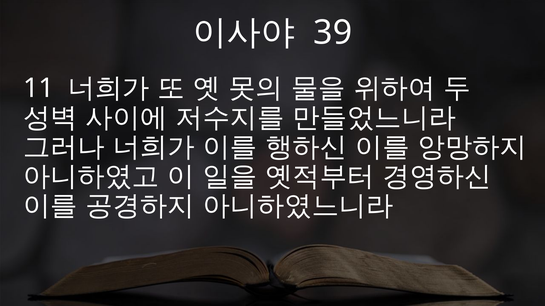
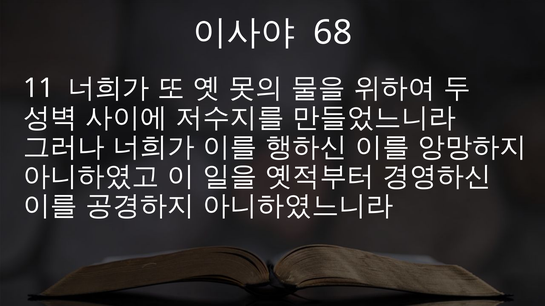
39: 39 -> 68 (333, 33)
